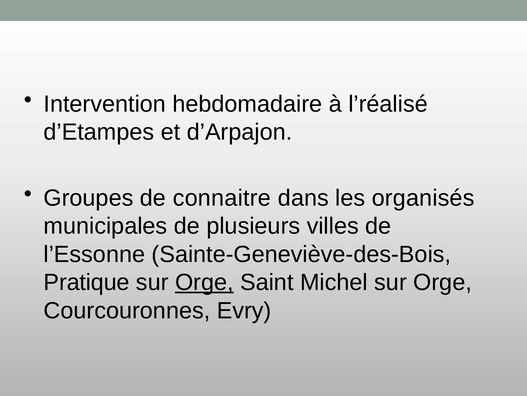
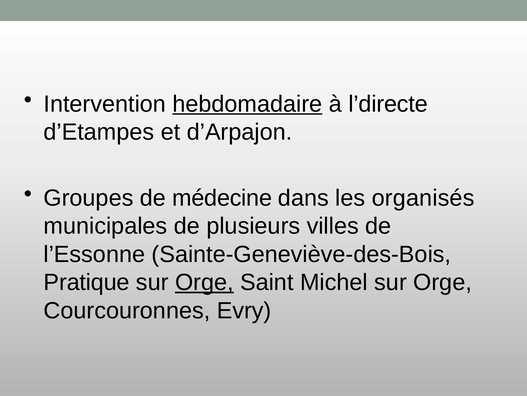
hebdomadaire underline: none -> present (247, 104)
l’réalisé: l’réalisé -> l’directe (388, 104)
connaitre: connaitre -> médecine (222, 198)
